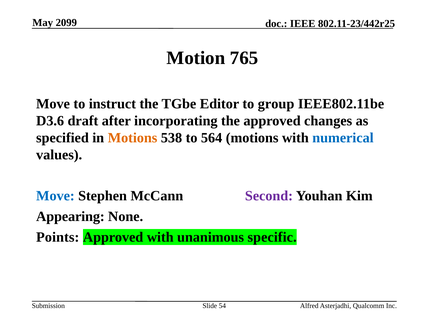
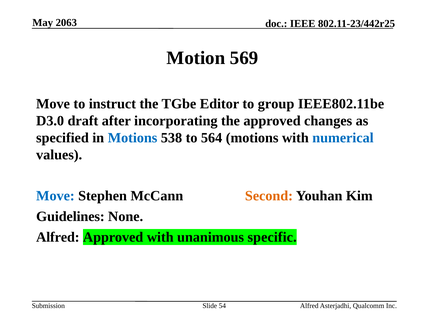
2099: 2099 -> 2063 (66, 23)
765: 765 -> 569 (244, 58)
D3.6: D3.6 -> D3.0 (50, 121)
Motions colour: orange -> blue (133, 138)
Second colour: purple -> orange (269, 196)
Appearing: Appearing -> Guidelines (70, 216)
Points: Points -> Alfred (58, 237)
